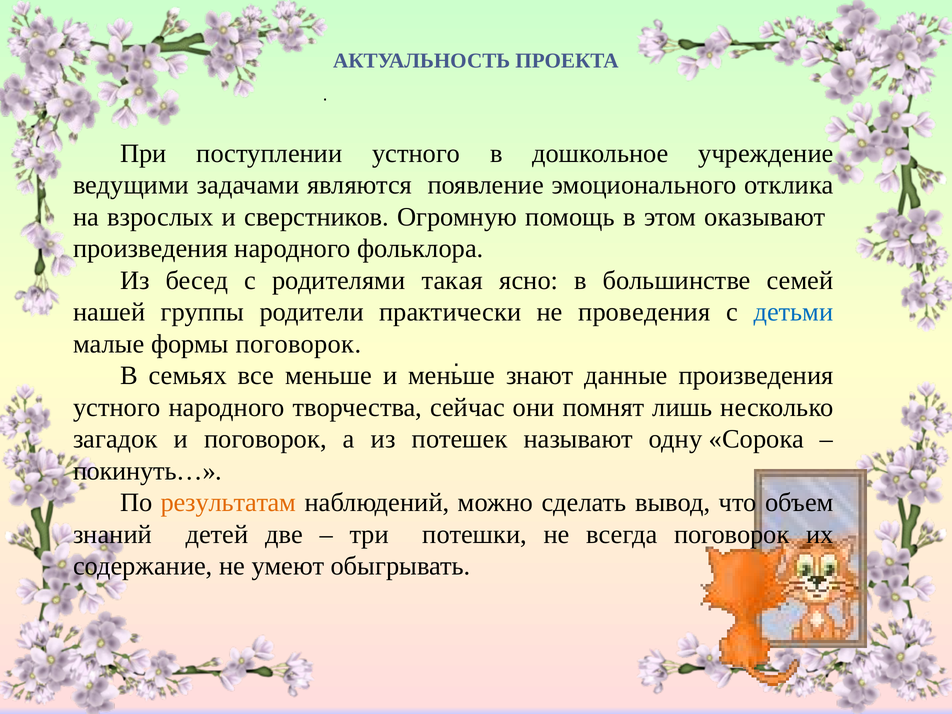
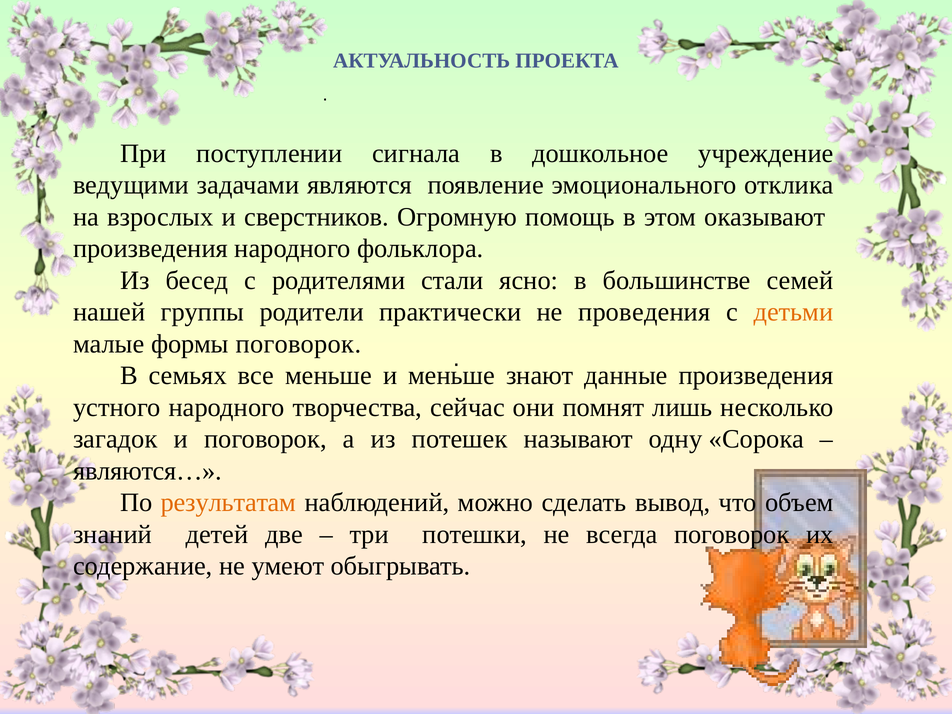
поступлении устного: устного -> сигнала (416, 153)
такая: такая -> стали (452, 280)
детьми colour: blue -> orange (794, 312)
покинуть…: покинуть… -> являются… (148, 471)
